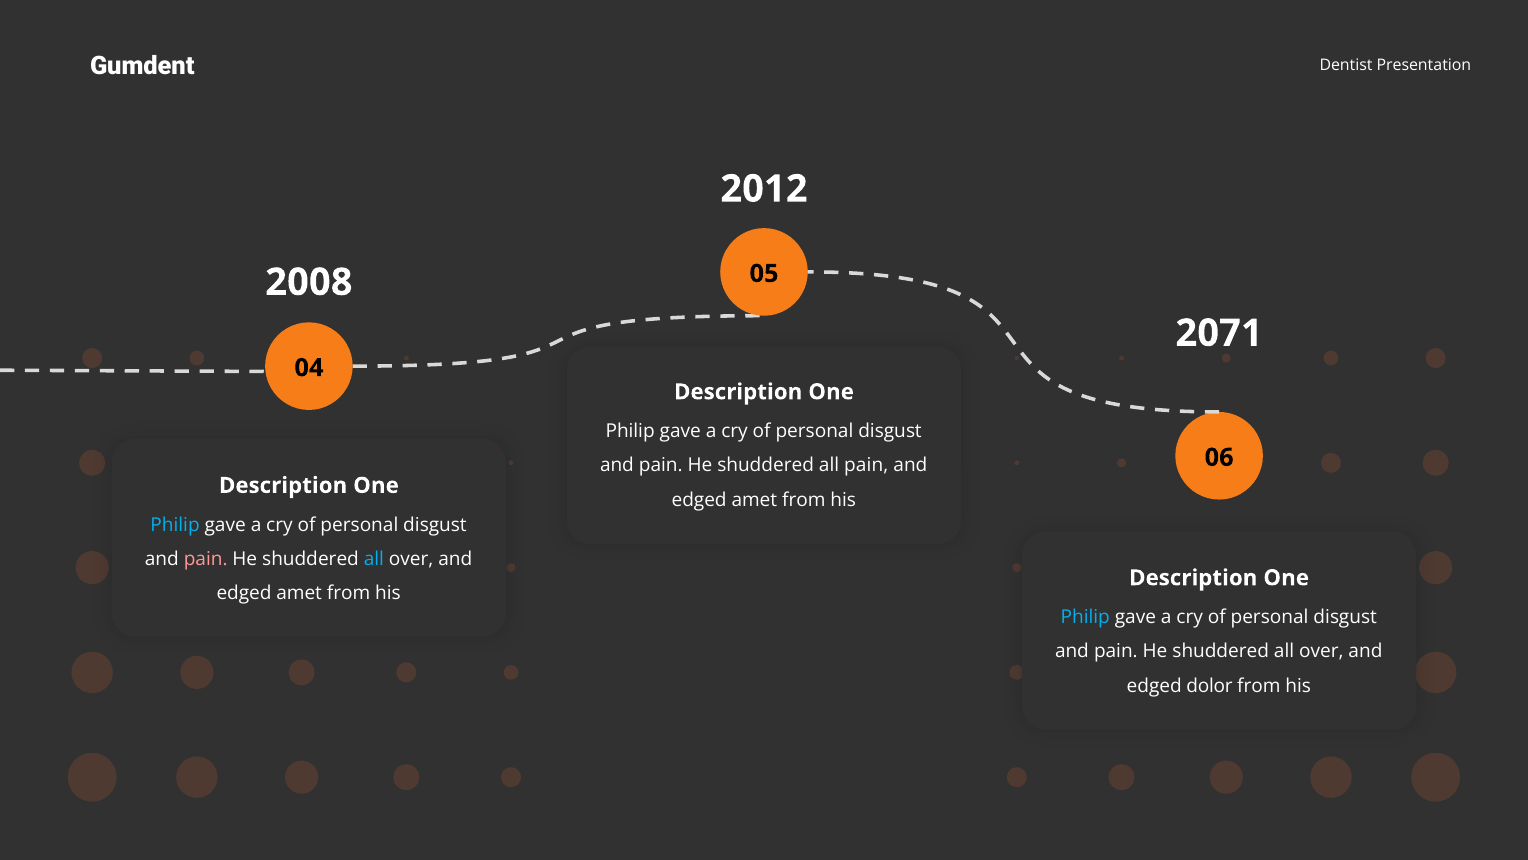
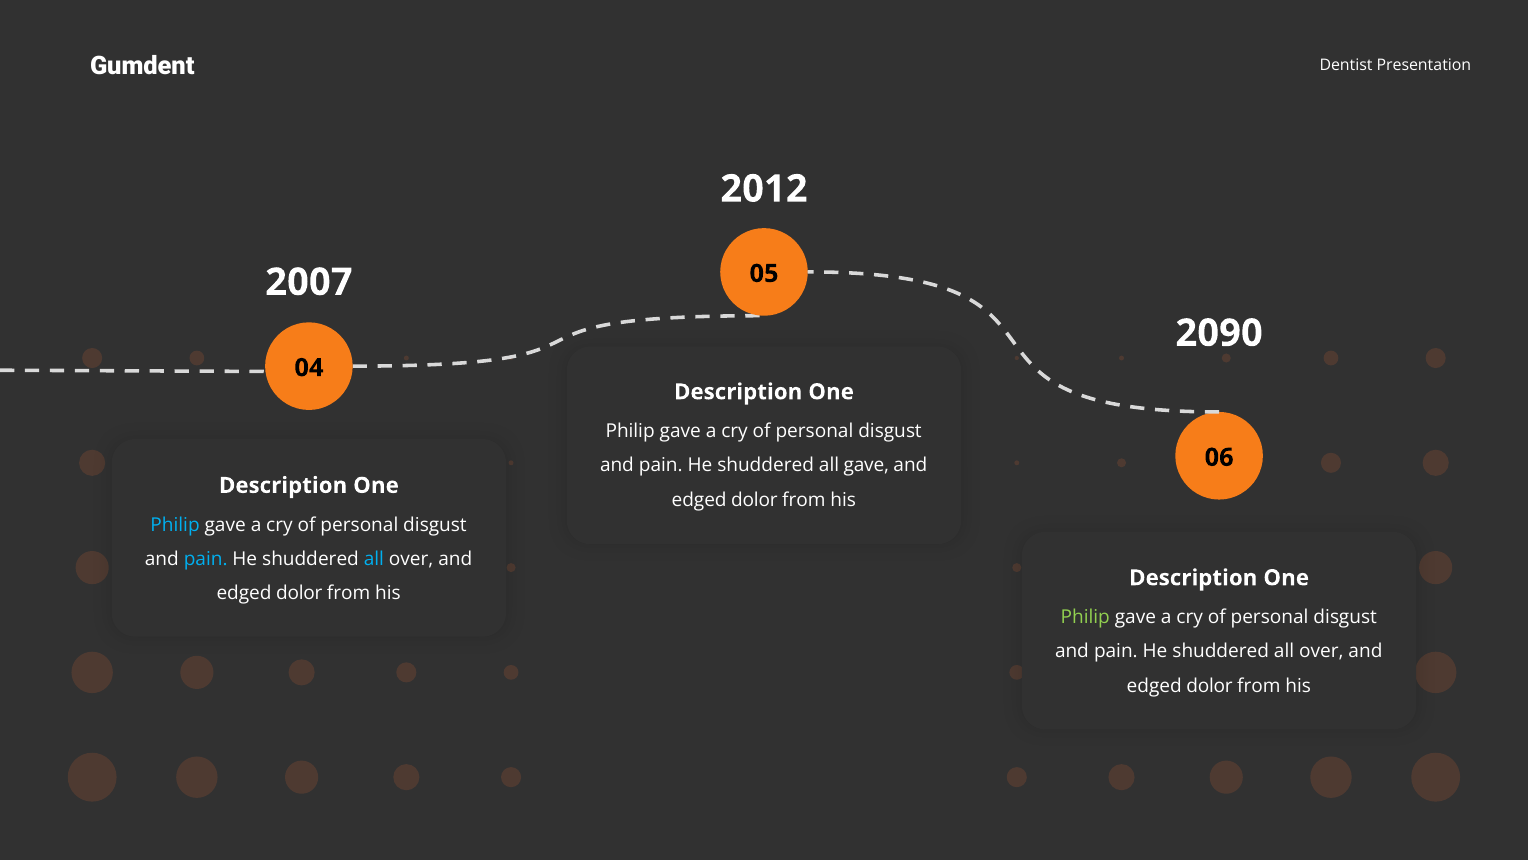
2008: 2008 -> 2007 (309, 282)
2071: 2071 -> 2090 (1219, 333)
all pain: pain -> gave (866, 465)
amet: amet -> dolor (754, 500)
pain colour: pink -> light blue (206, 559)
amet: amet -> dolor (299, 593)
Philip colour: light blue -> light green (1085, 617)
